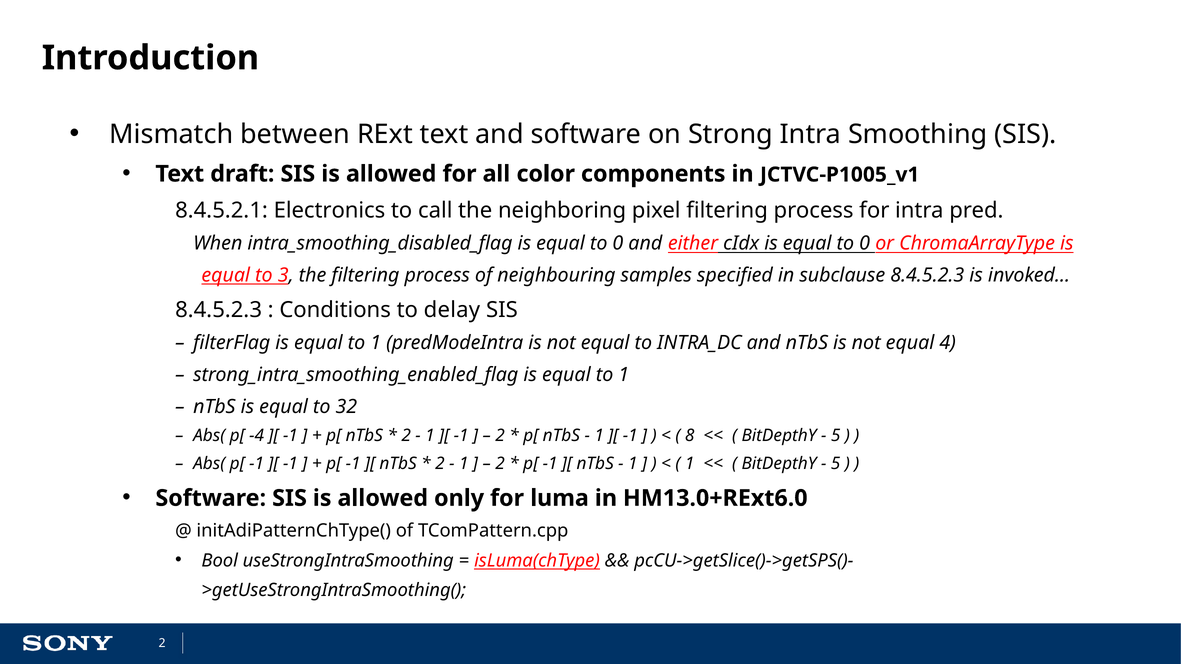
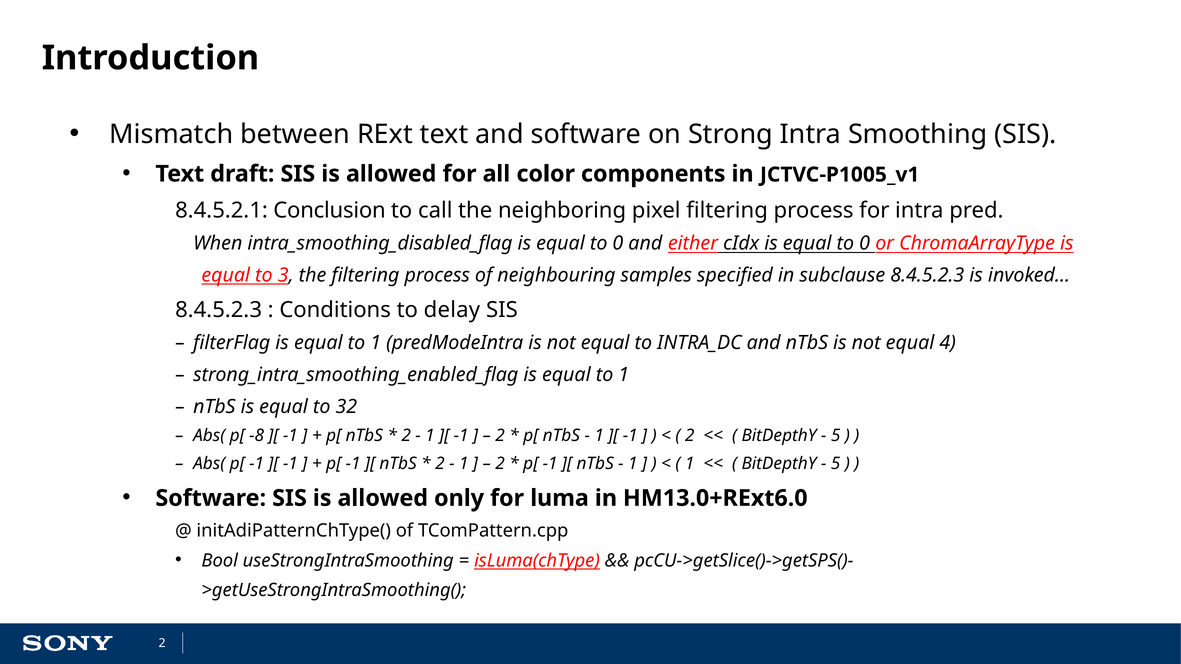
Electronics: Electronics -> Conclusion (330, 210)
−4: −4 -> −8 (257, 436)
8: 8 -> 2 (690, 436)
